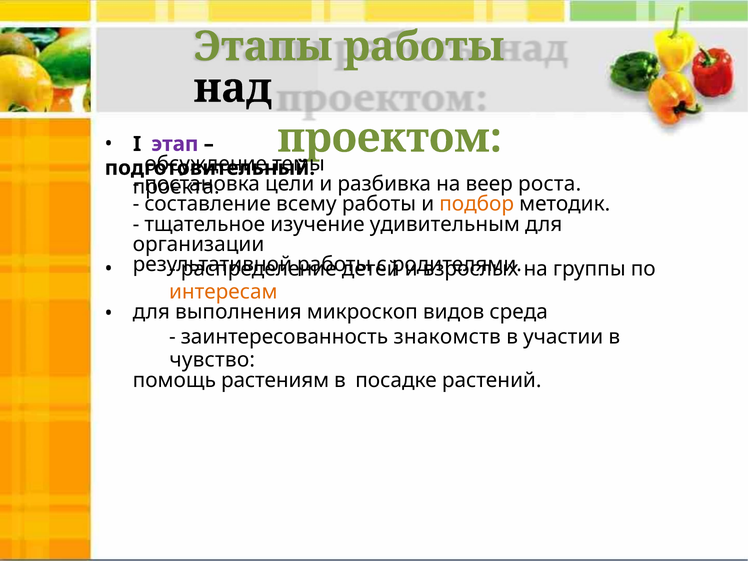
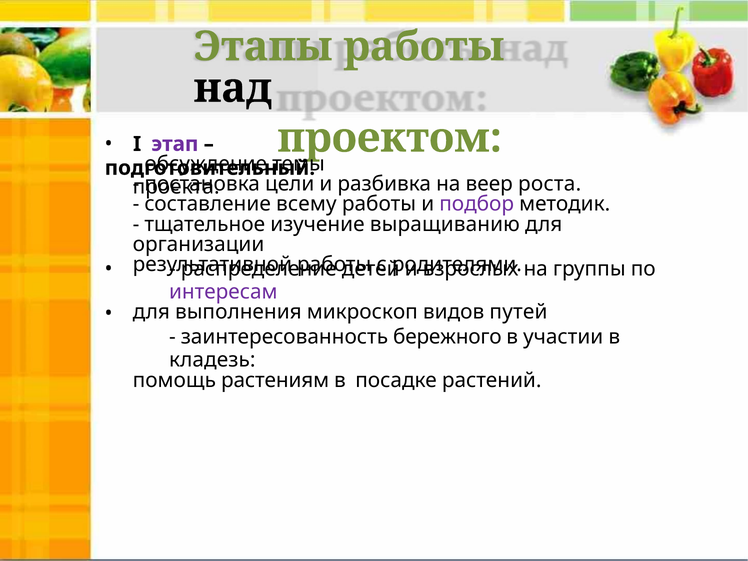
подбор colour: orange -> purple (477, 204)
удивительным: удивительным -> выращиванию (445, 224)
интересам colour: orange -> purple (223, 292)
среда: среда -> путей (519, 312)
знакомств: знакомств -> бережного (447, 337)
чувство: чувство -> кладезь (212, 360)
